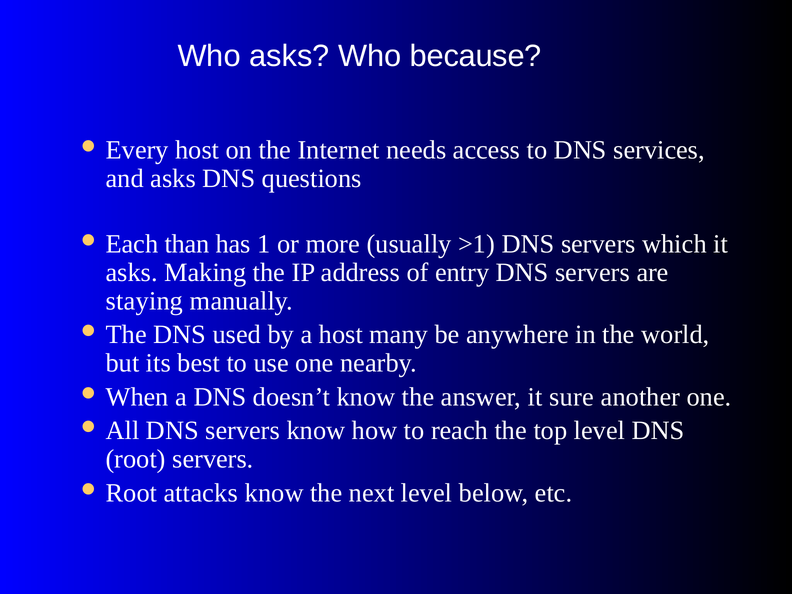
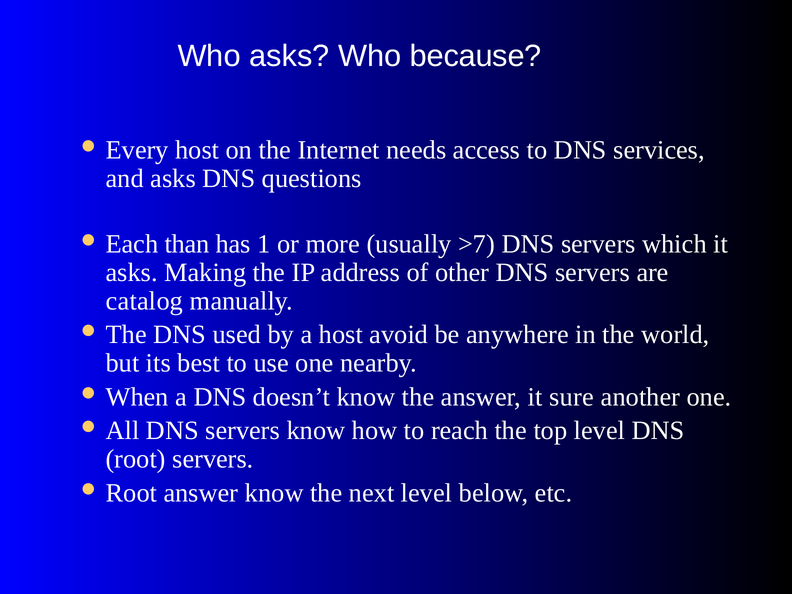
>1: >1 -> >7 (477, 244)
entry: entry -> other (462, 272)
staying: staying -> catalog (144, 301)
many: many -> avoid (399, 335)
Root attacks: attacks -> answer (201, 493)
